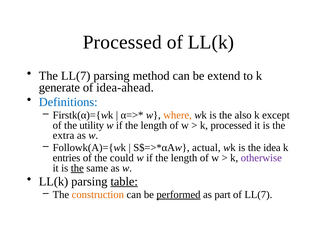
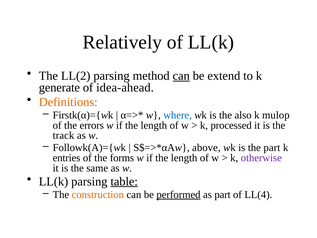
Processed: Processed -> Relatively (122, 42)
The LL(7: LL(7 -> LL(2 (76, 76)
can underline: none -> present (181, 76)
Definitions colour: blue -> orange (68, 102)
where colour: orange -> blue (178, 115)
except: except -> mulop (276, 115)
utility: utility -> errors (92, 125)
extra: extra -> track (63, 135)
actual: actual -> above (206, 148)
the idea: idea -> part (272, 148)
could: could -> forms (122, 158)
the underline: present -> none (77, 168)
of LL(7: LL(7 -> LL(4 (258, 194)
